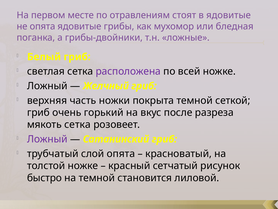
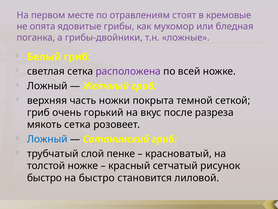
в ядовитые: ядовитые -> кремовые (229, 15)
Ложный colour: purple -> blue (47, 139)
слой опята: опята -> пенке (121, 153)
на темной: темной -> быстро (97, 177)
